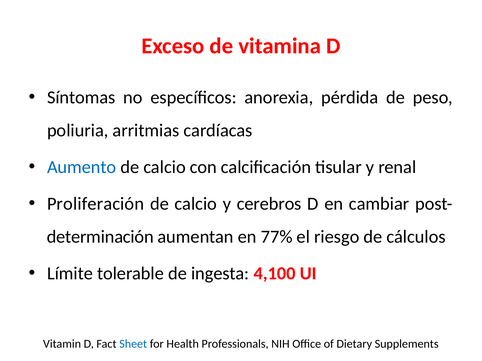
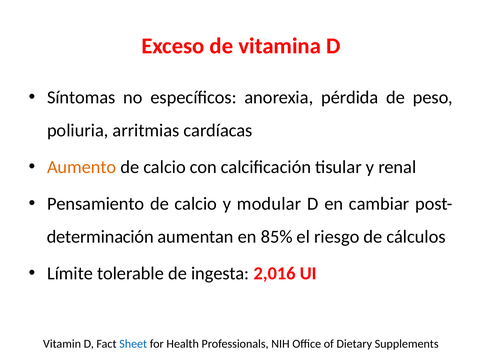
Aumento colour: blue -> orange (82, 167)
Proliferación: Proliferación -> Pensamiento (96, 204)
cerebros: cerebros -> modular (269, 204)
77%: 77% -> 85% (277, 237)
4,100: 4,100 -> 2,016 (275, 274)
